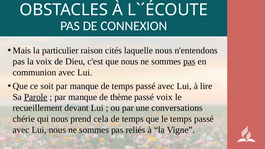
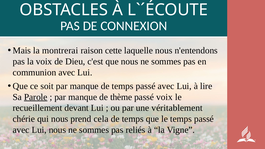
particulier: particulier -> montrerai (60, 51)
cités: cités -> cette (114, 51)
pas underline: present -> none (189, 62)
conversations: conversations -> véritablement (177, 108)
